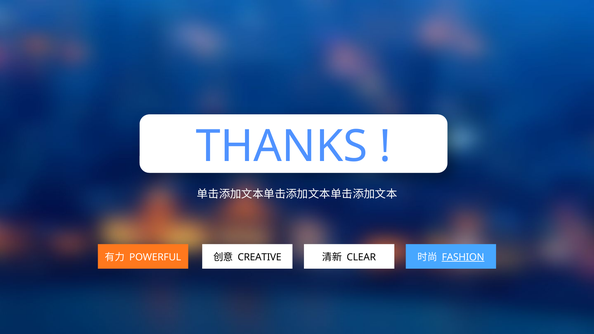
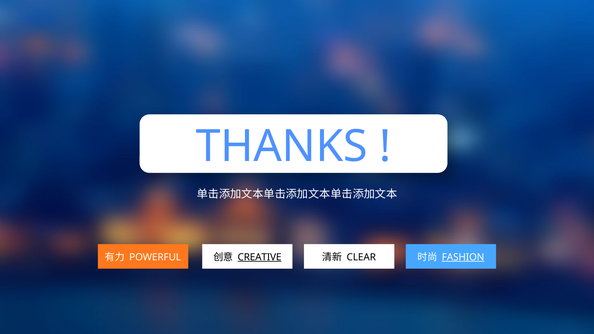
CREATIVE underline: none -> present (260, 257)
